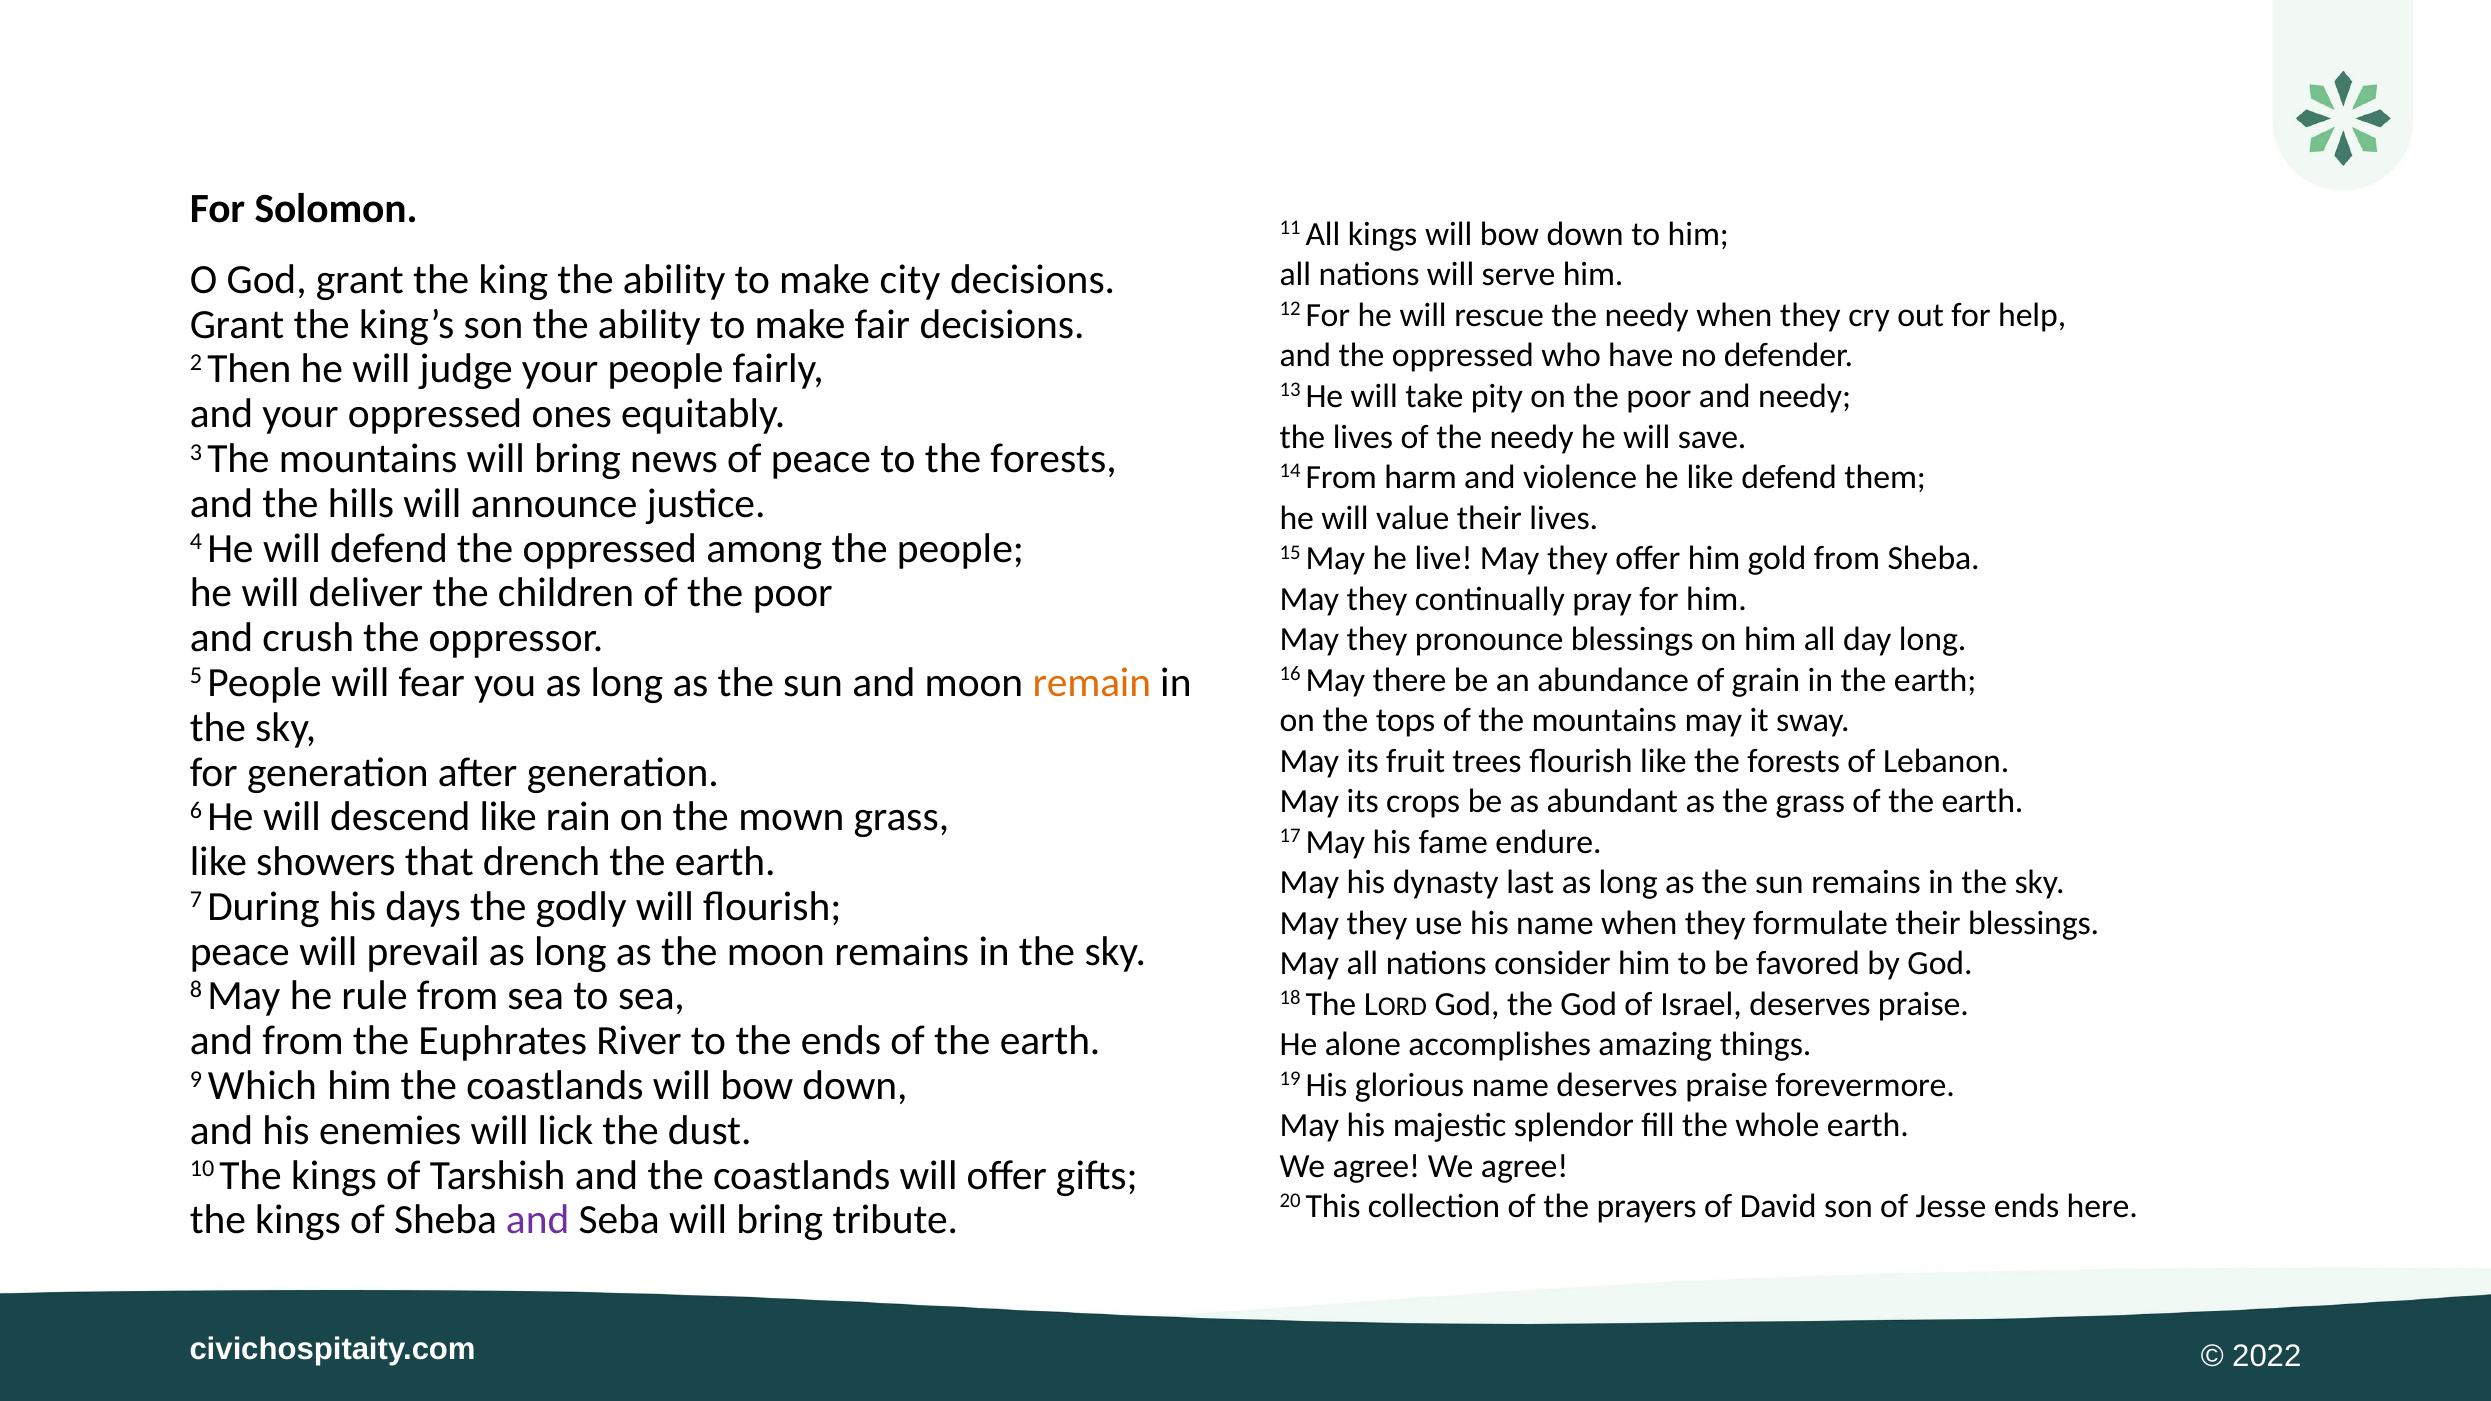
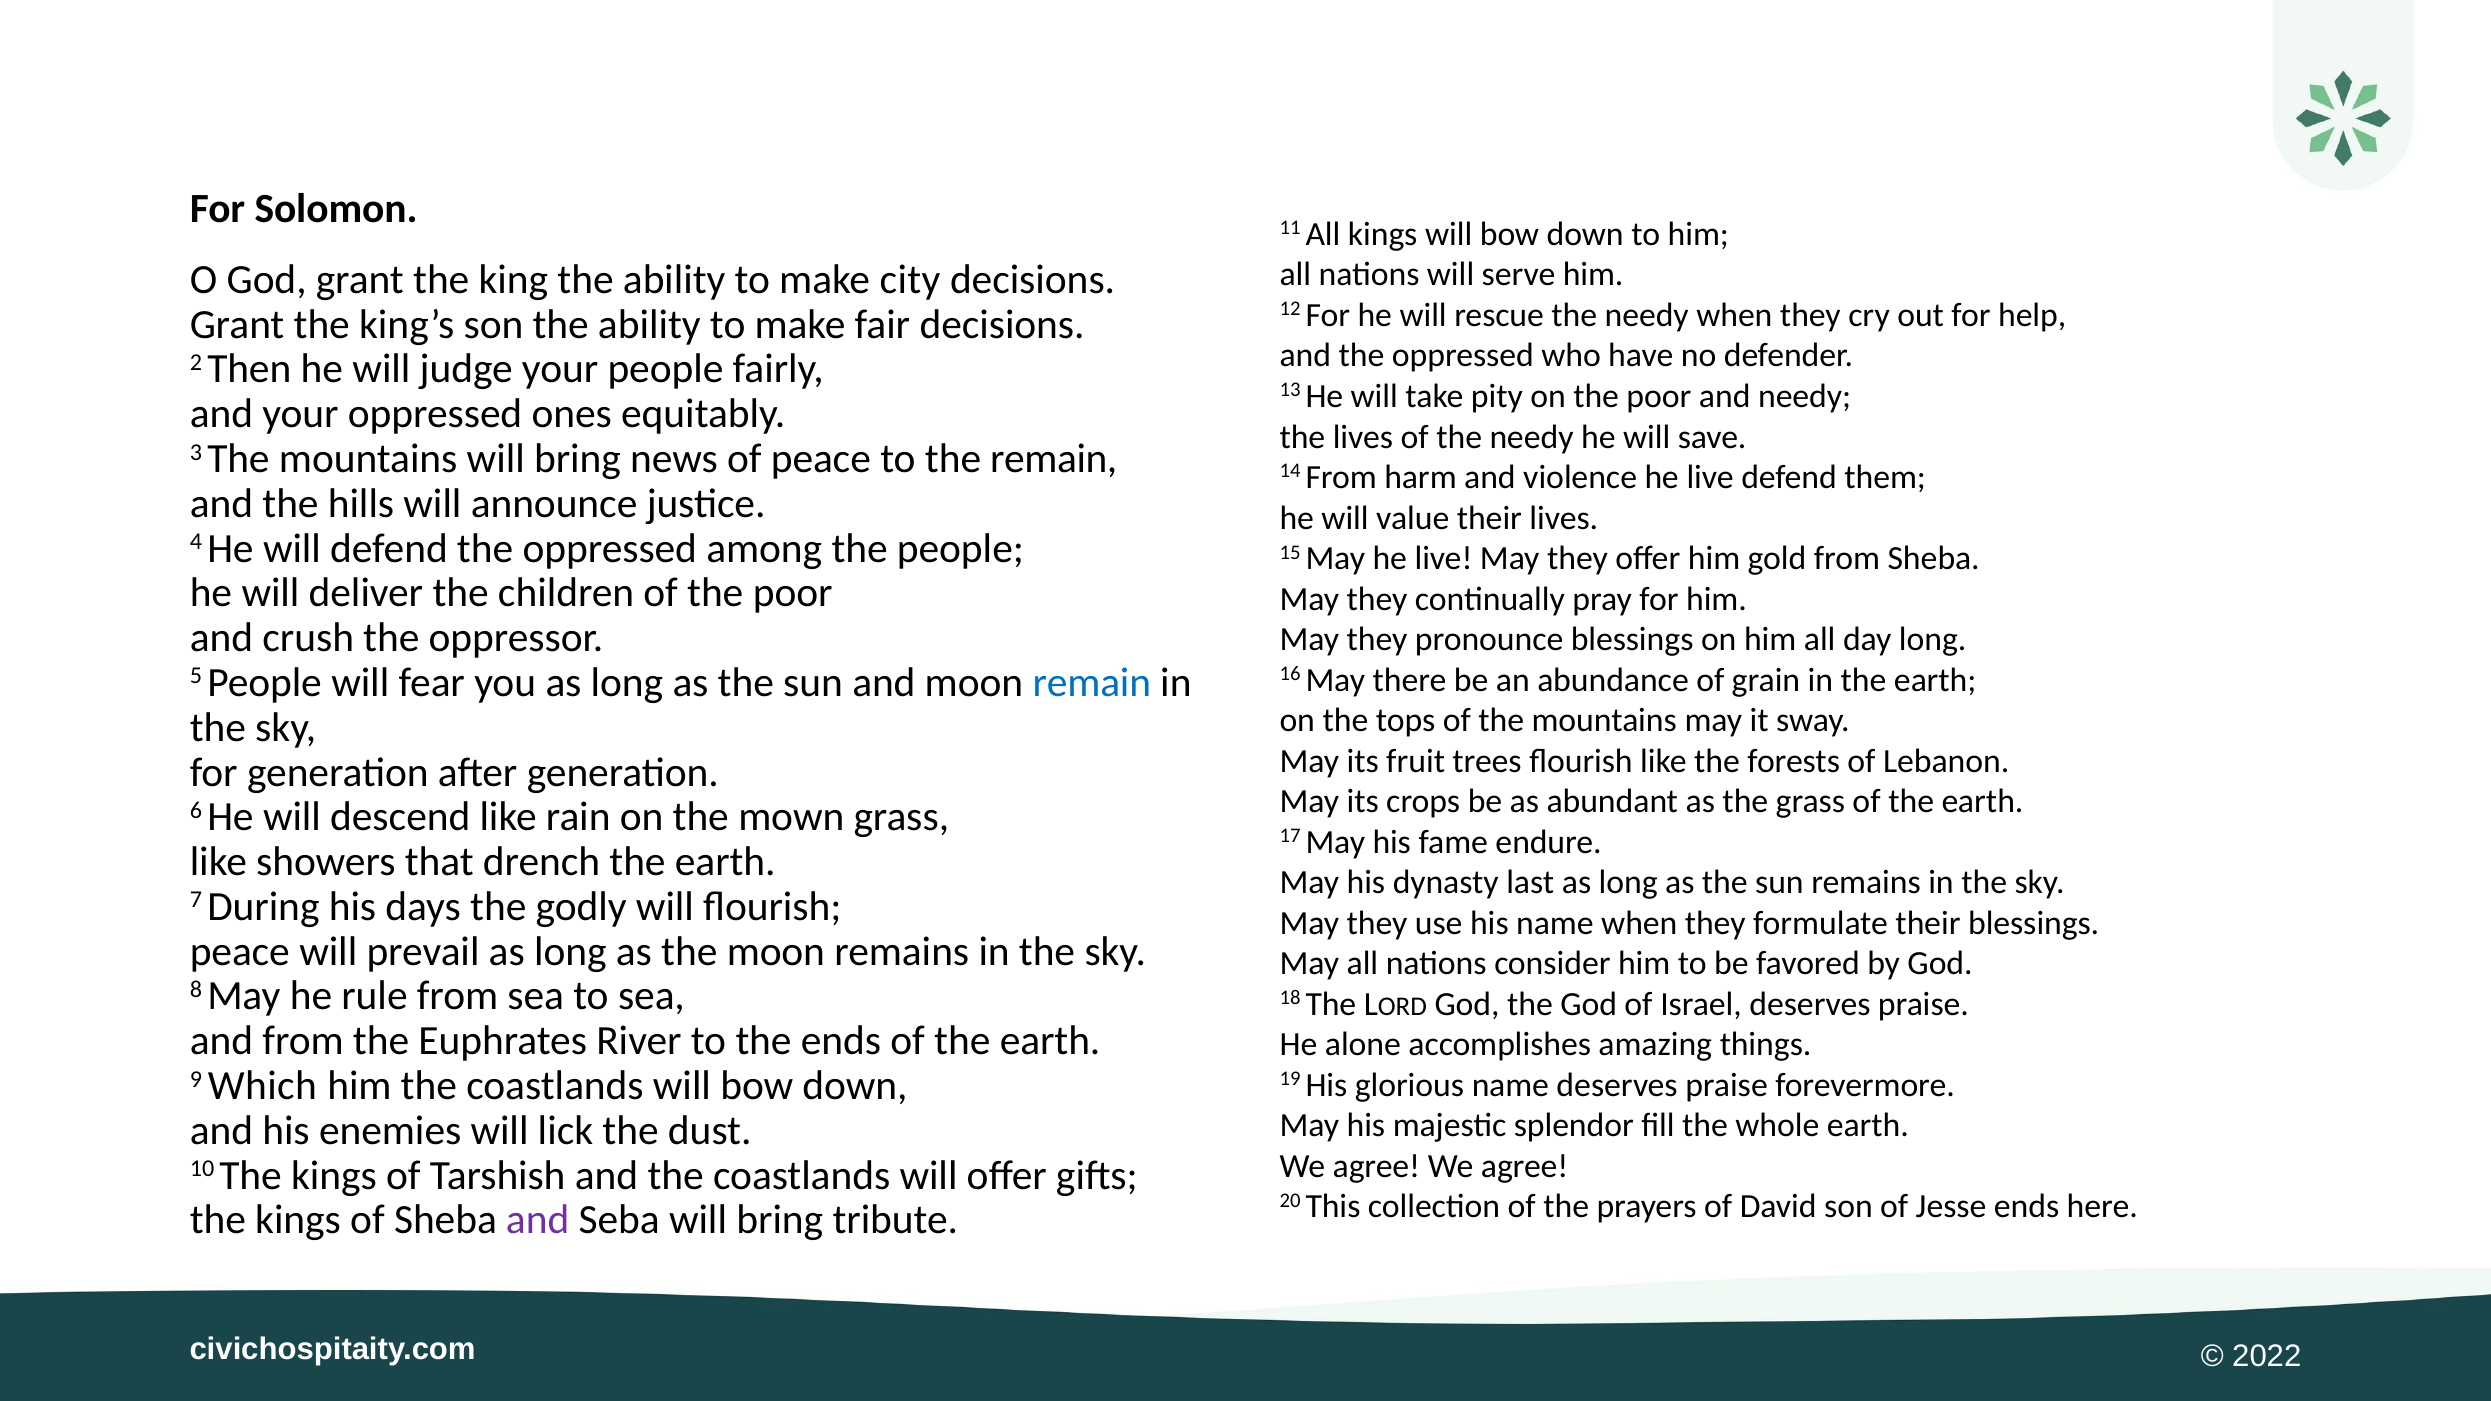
to the forests: forests -> remain (1054, 459)
violence he like: like -> live (1710, 477)
remain colour: orange -> blue (1092, 683)
